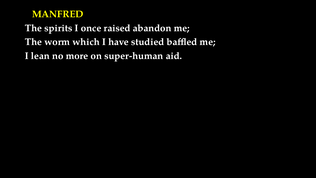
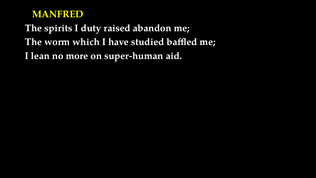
once: once -> duty (91, 28)
